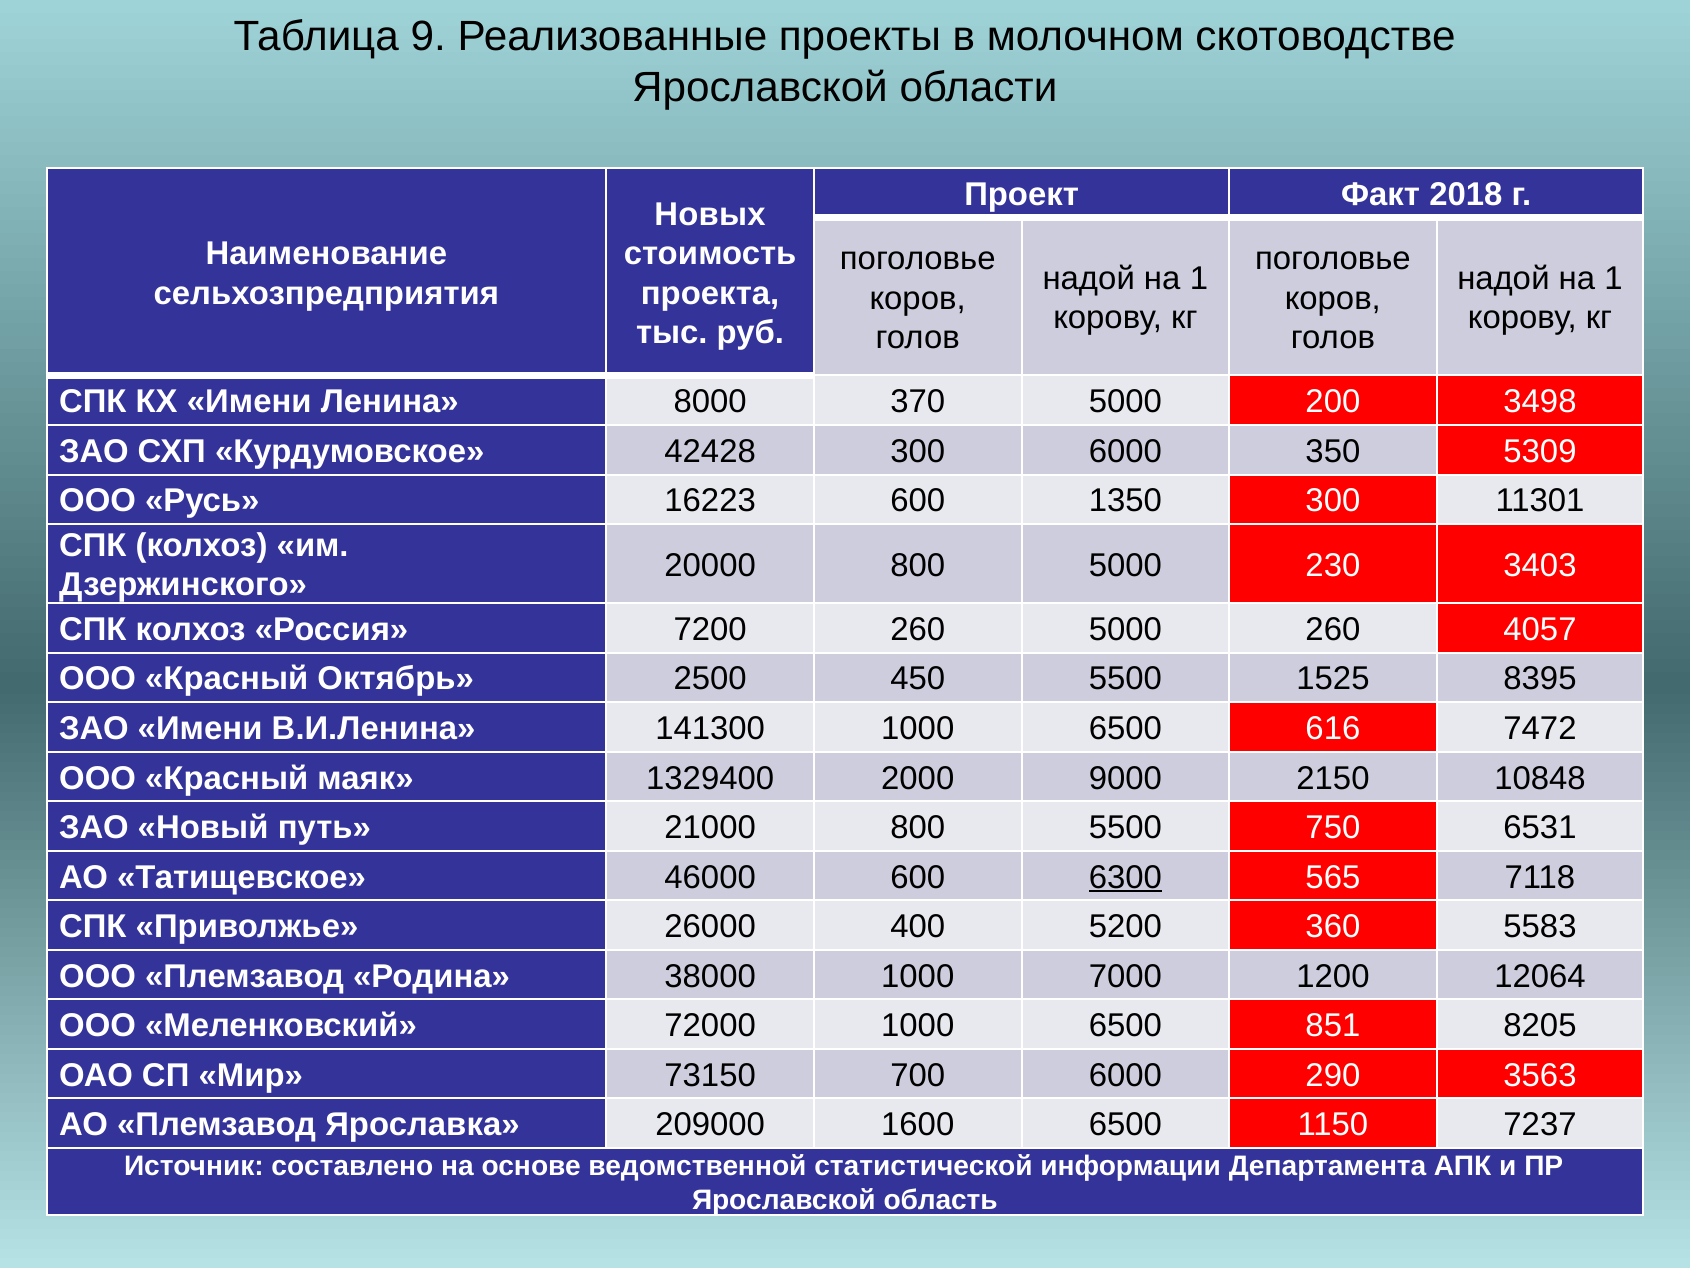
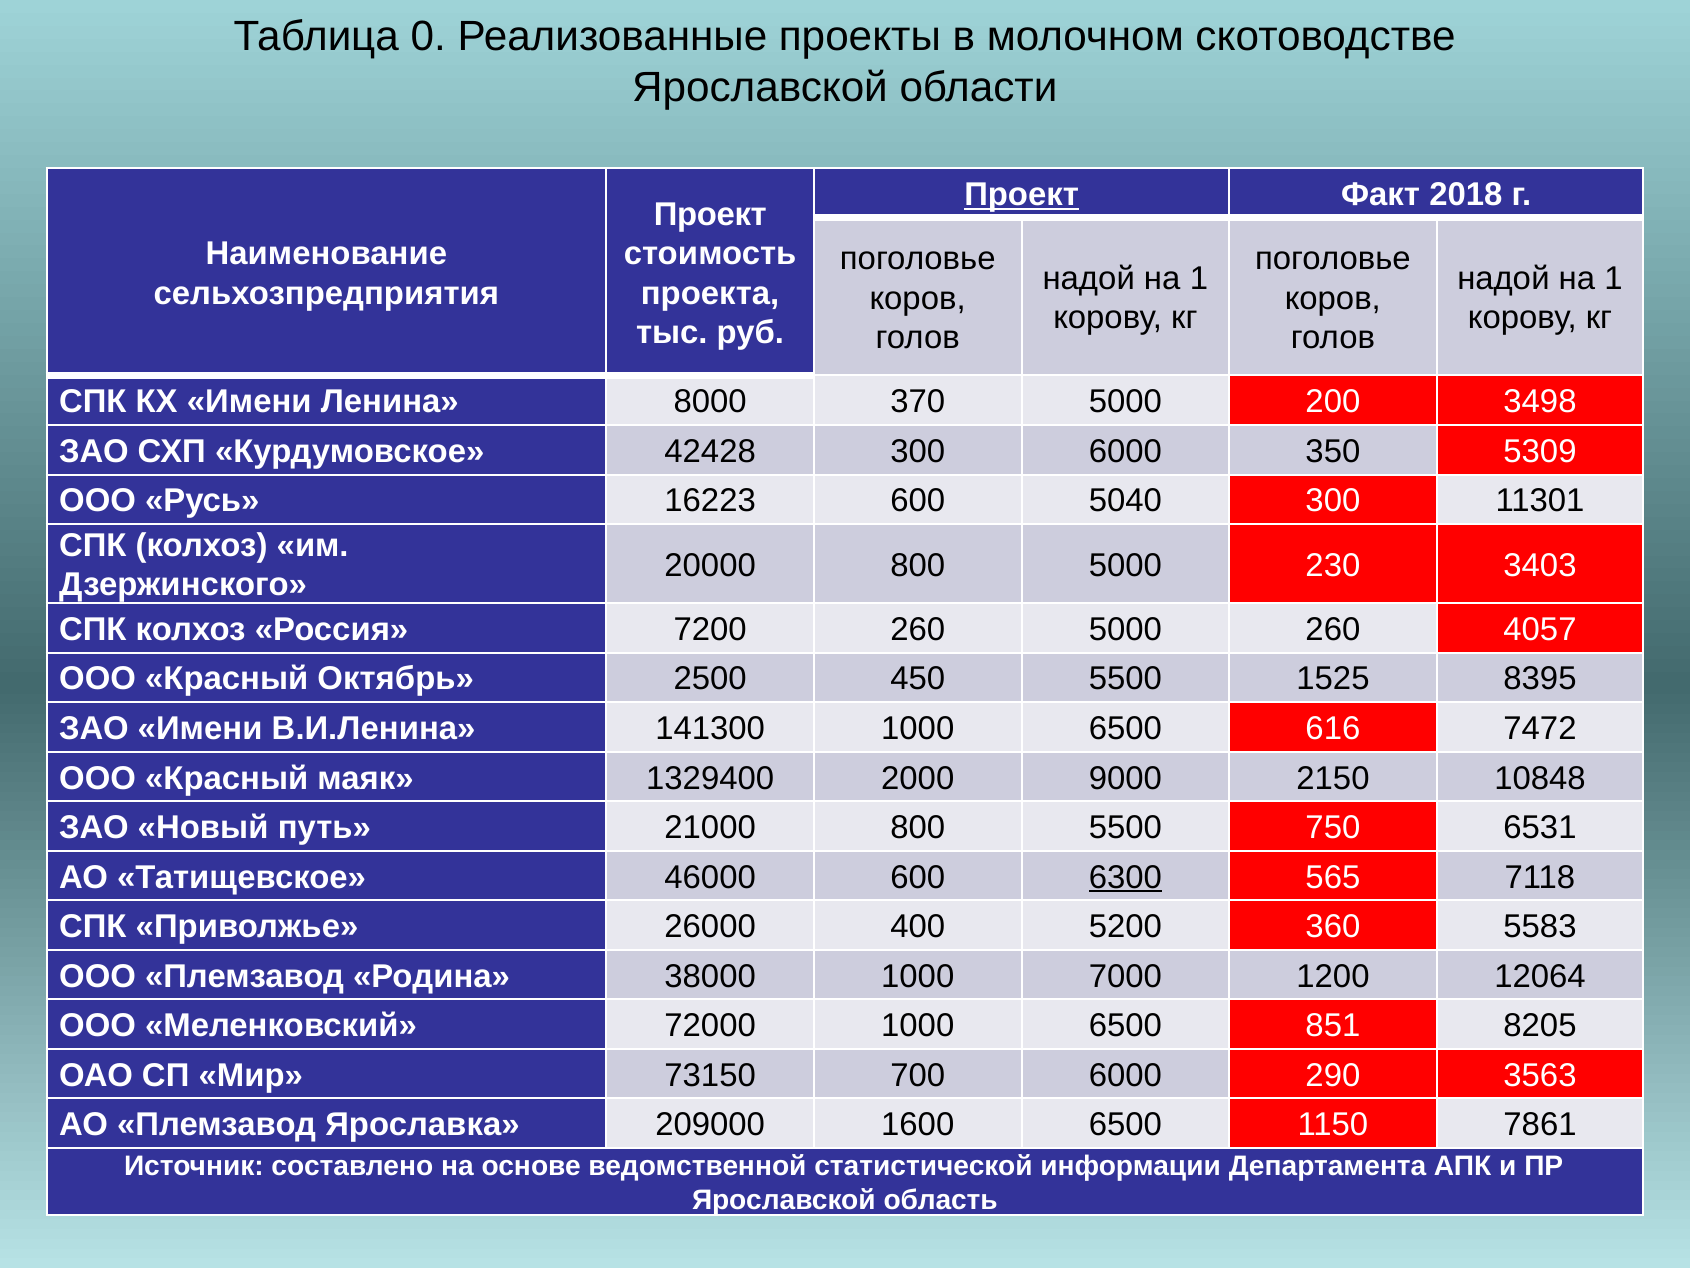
9: 9 -> 0 (428, 37)
Проект underline: none -> present (1022, 194)
Новых: Новых -> Проект (710, 214)
1350: 1350 -> 5040 (1125, 501)
7237: 7237 -> 7861 (1540, 1124)
